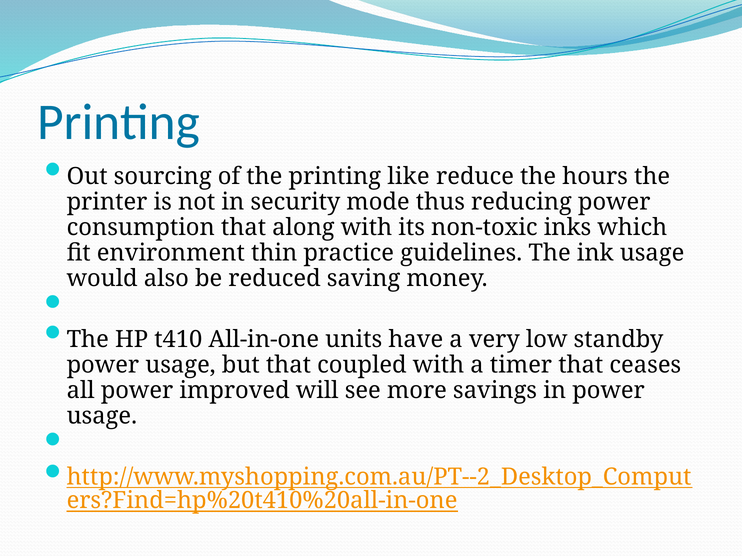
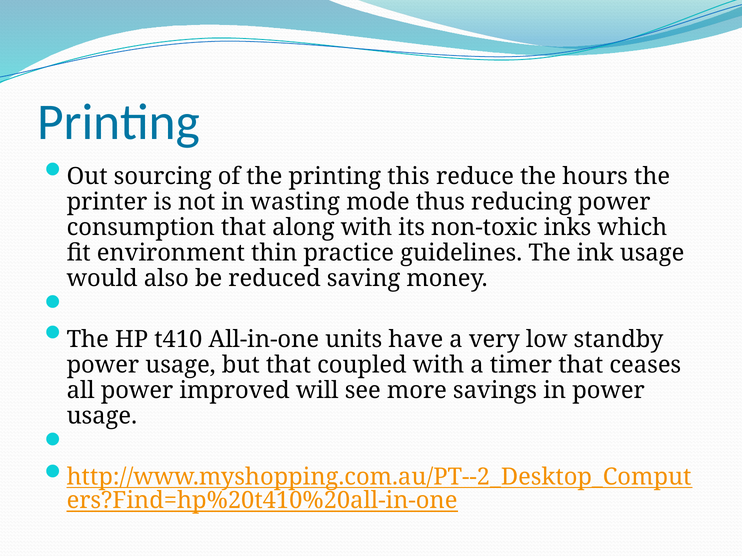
like: like -> this (408, 177)
security: security -> wasting (295, 202)
